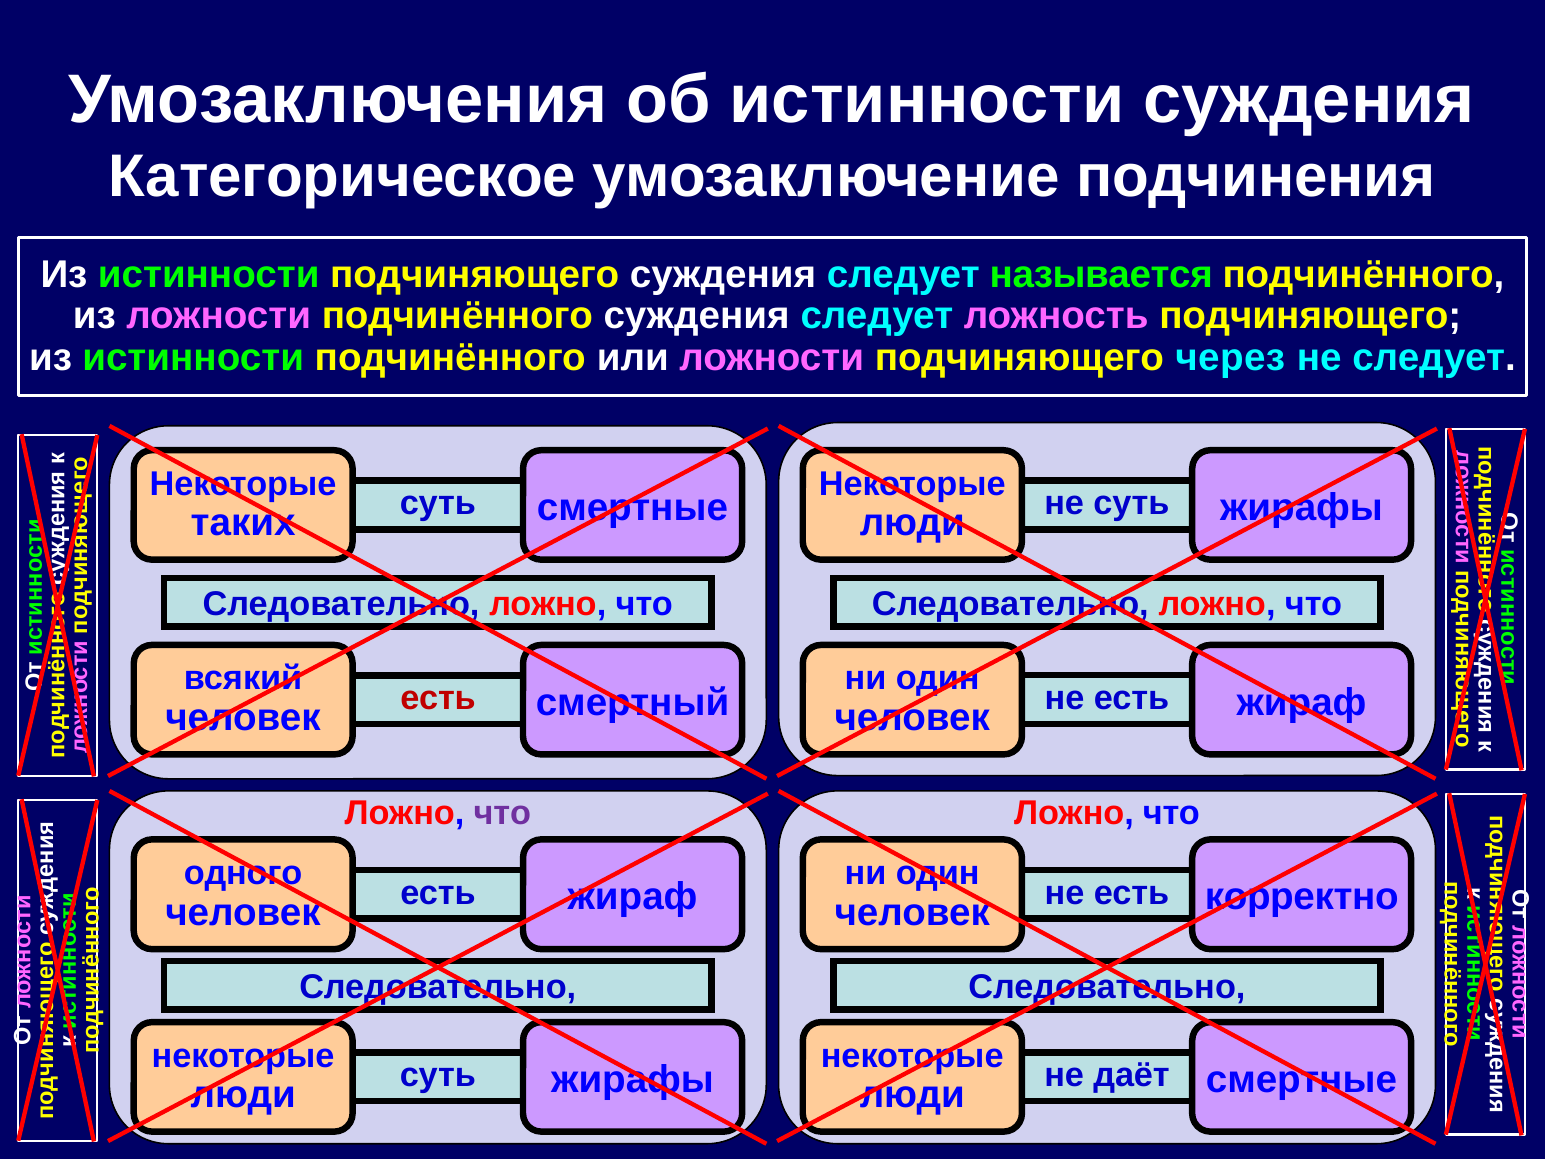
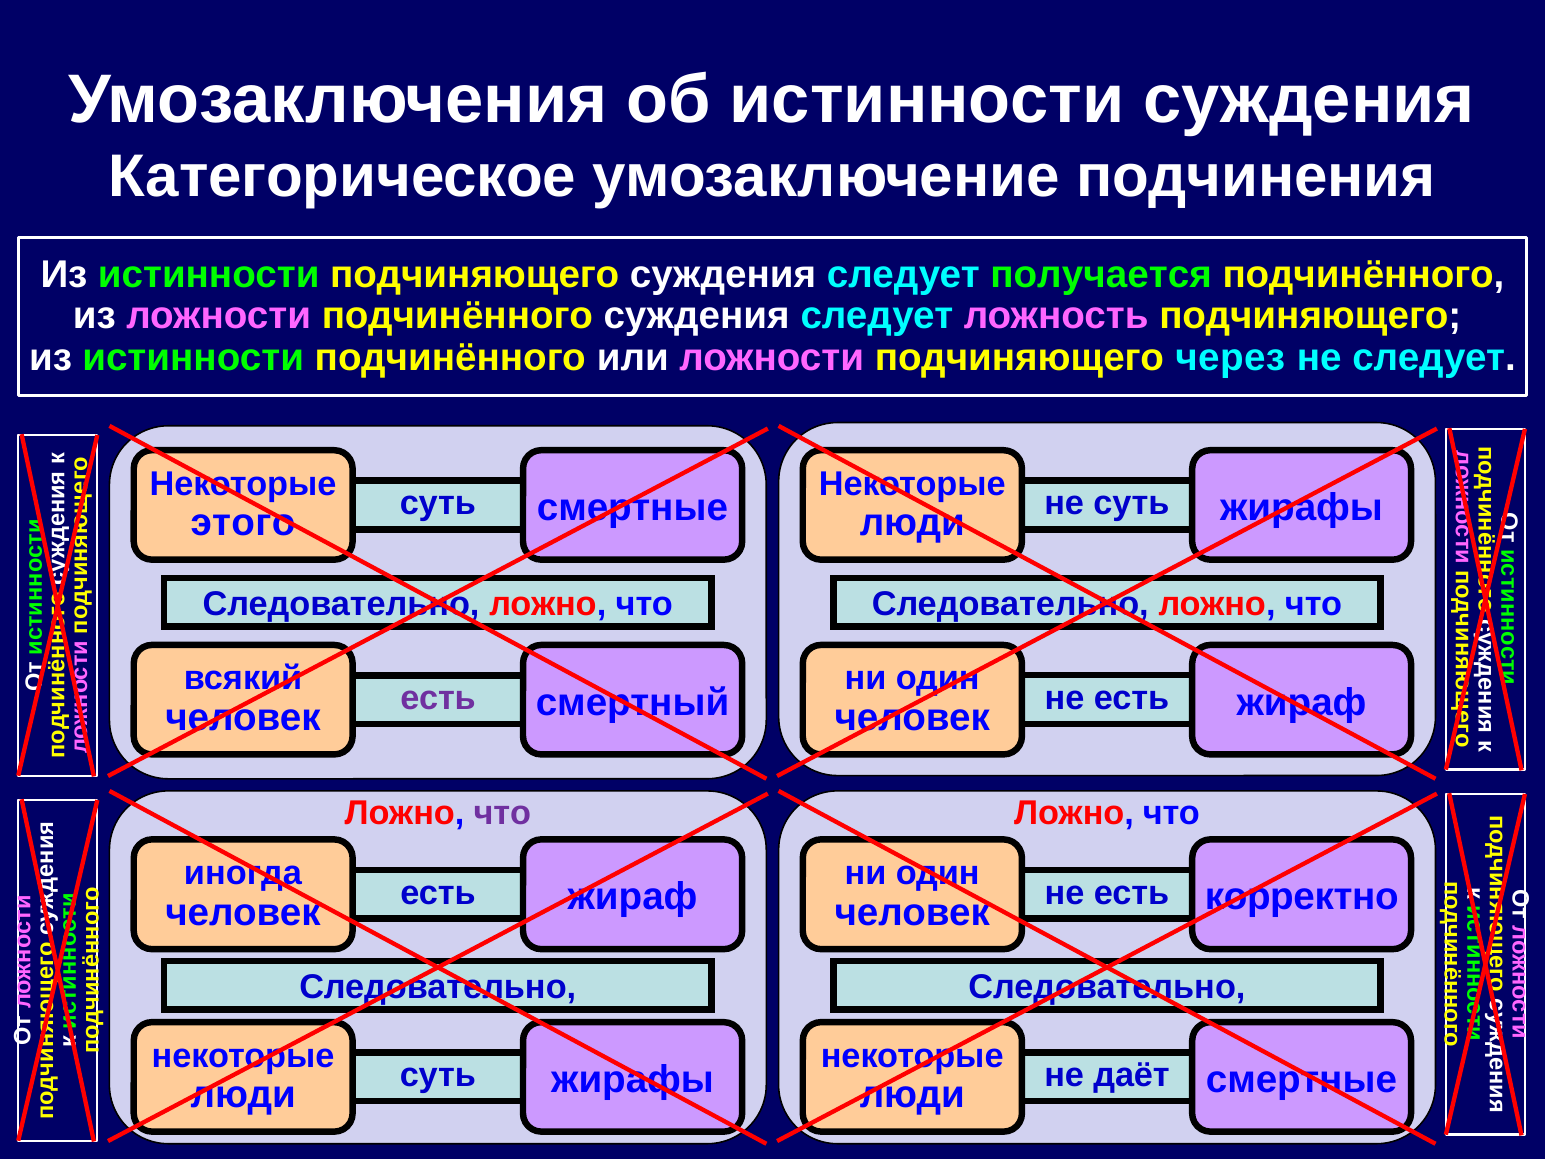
называется: называется -> получается (1101, 274)
таких: таких -> этого (243, 523)
есть colour: red -> purple (438, 698)
одного: одного -> иногда (243, 873)
